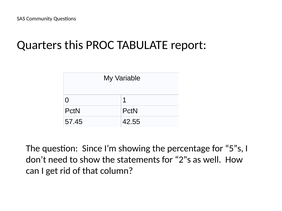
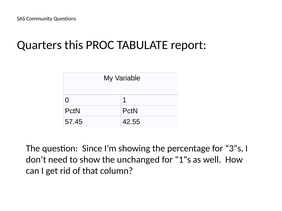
5”s: 5”s -> 3”s (234, 149)
statements: statements -> unchanged (138, 160)
2”s: 2”s -> 1”s (183, 160)
